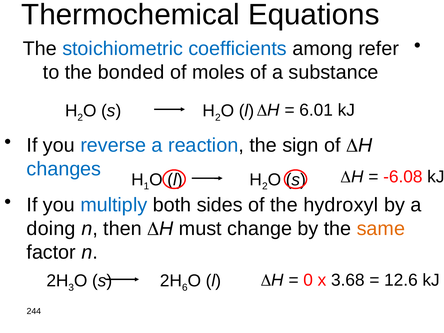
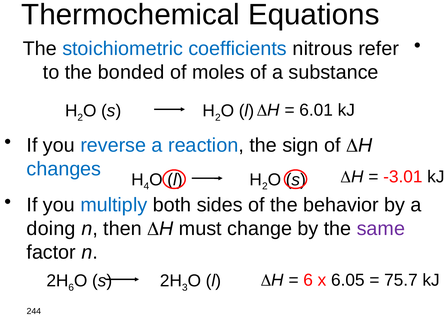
among: among -> nitrous (323, 49)
1: 1 -> 4 (146, 186)
-6.08: -6.08 -> -3.01 (403, 177)
hydroxyl: hydroxyl -> behavior (341, 205)
same colour: orange -> purple (381, 229)
3: 3 -> 6 (71, 287)
6: 6 -> 3 (185, 287)
0: 0 -> 6 (308, 280)
3.68: 3.68 -> 6.05 (348, 280)
12.6: 12.6 -> 75.7 (401, 280)
